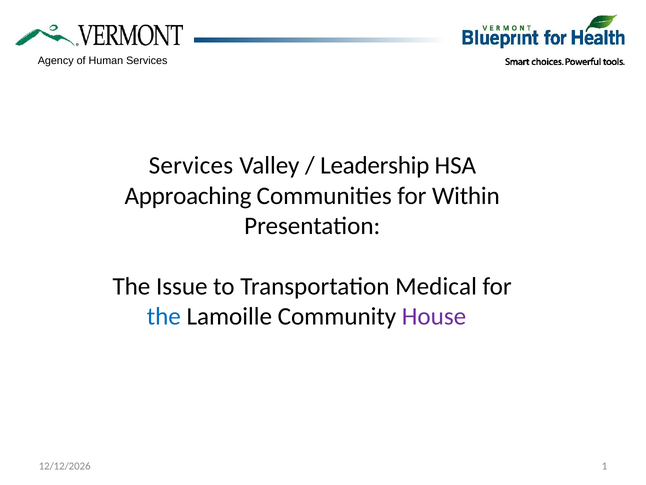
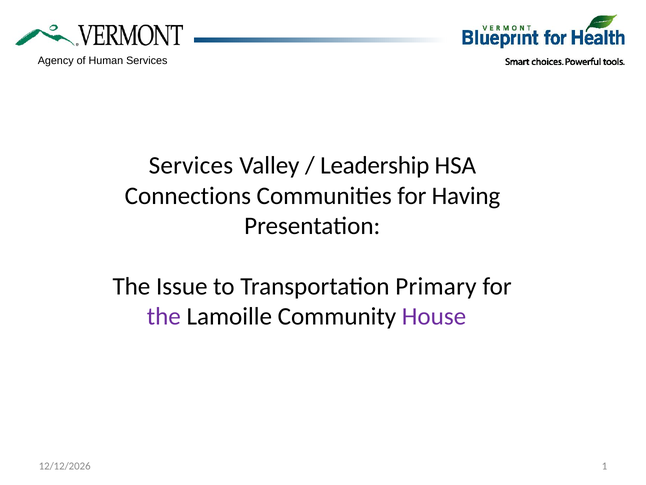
Approaching: Approaching -> Connections (188, 196)
Within: Within -> Having (466, 196)
Medical: Medical -> Primary (436, 286)
the colour: blue -> purple (164, 316)
